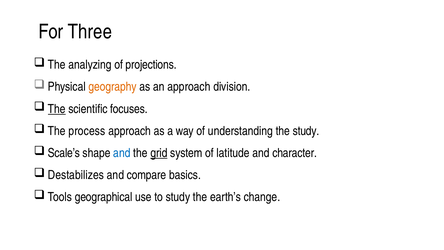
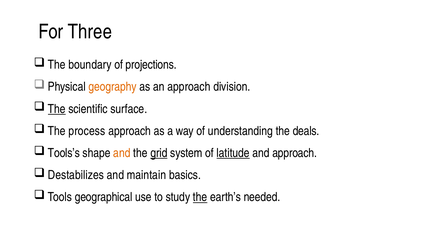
analyzing: analyzing -> boundary (90, 65)
focuses: focuses -> surface (129, 109)
the study: study -> deals (306, 131)
Scale’s: Scale’s -> Tools’s (64, 153)
and colour: blue -> orange (122, 153)
latitude underline: none -> present (233, 153)
and character: character -> approach (295, 153)
compare: compare -> maintain (146, 175)
the underline: none -> present (200, 197)
change: change -> needed (262, 197)
